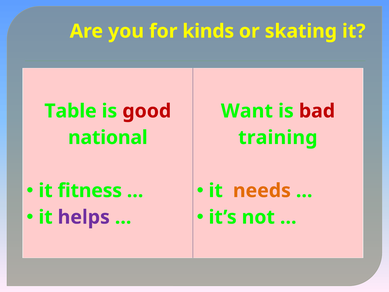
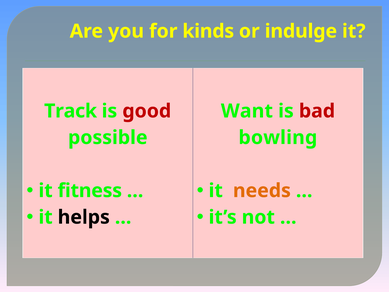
skating: skating -> indulge (301, 31)
Table: Table -> Track (71, 111)
national: national -> possible (108, 137)
training: training -> bowling (278, 137)
helps colour: purple -> black (84, 217)
